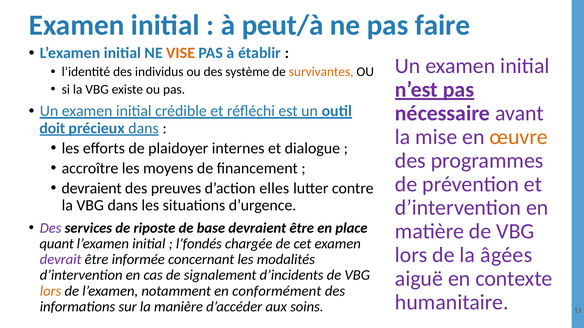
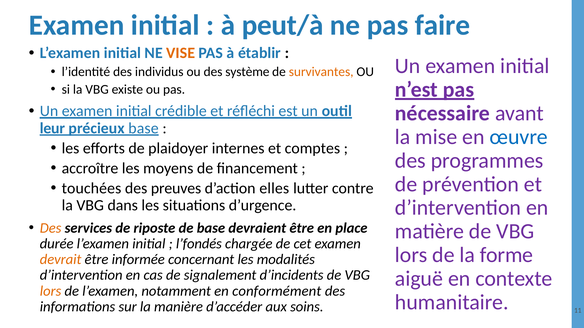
doit: doit -> leur (52, 128)
précieux dans: dans -> base (143, 128)
œuvre colour: orange -> blue (519, 137)
dialogue: dialogue -> comptes (312, 148)
devraient: devraient -> touchées (91, 189)
Des colour: purple -> orange (51, 228)
quant: quant -> durée (57, 244)
âgées: âgées -> forme (507, 255)
devrait colour: purple -> orange (61, 260)
